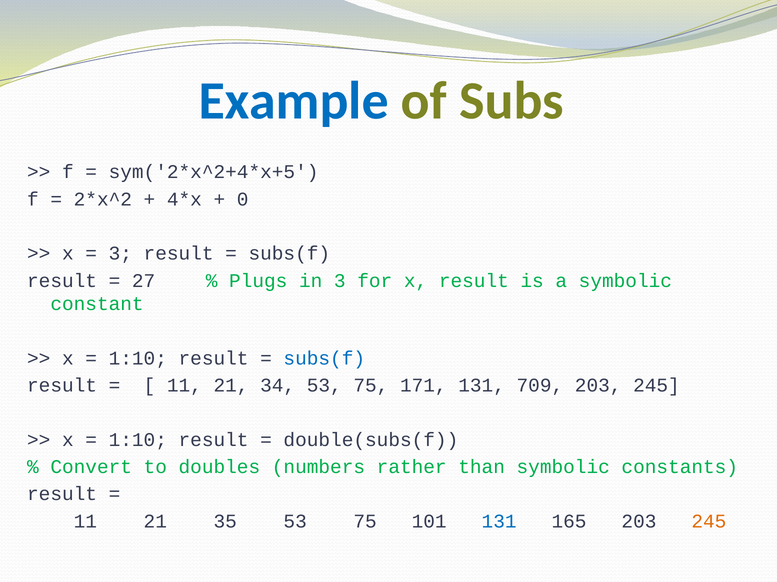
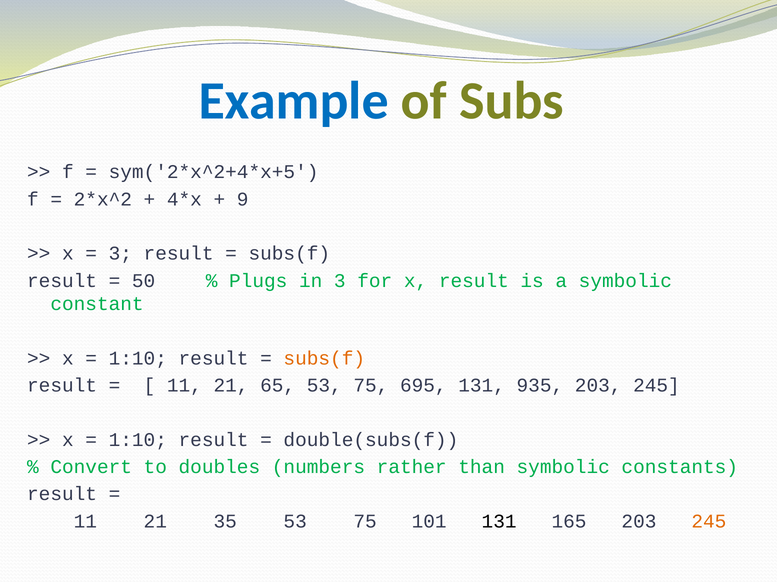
0: 0 -> 9 (243, 199)
27: 27 -> 50 (144, 281)
subs(f colour: blue -> orange (324, 359)
34: 34 -> 65 (278, 386)
171: 171 -> 695 (423, 386)
709: 709 -> 935 (540, 386)
131 colour: blue -> black (499, 522)
